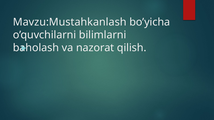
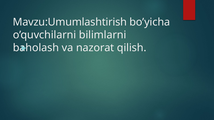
Mavzu:Mustahkanlash: Mavzu:Mustahkanlash -> Mavzu:Umumlashtirish (70, 22)
